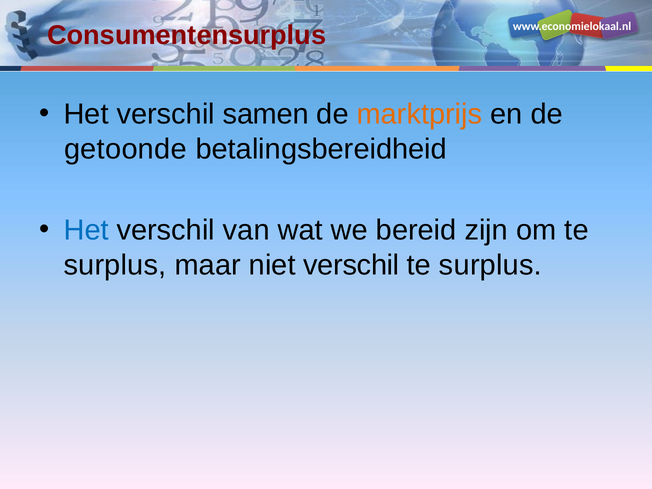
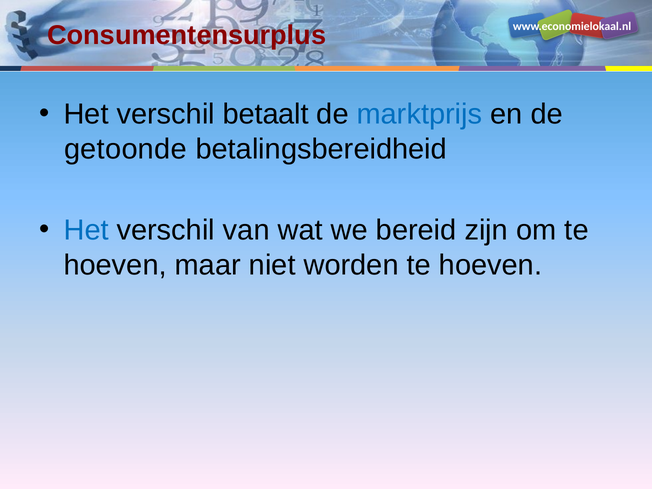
samen: samen -> betaalt (266, 114)
marktprijs colour: orange -> blue (419, 114)
surplus: surplus -> hoeven (115, 265)
niet verschil: verschil -> worden (351, 265)
surplus: surplus -> hoeven (491, 265)
